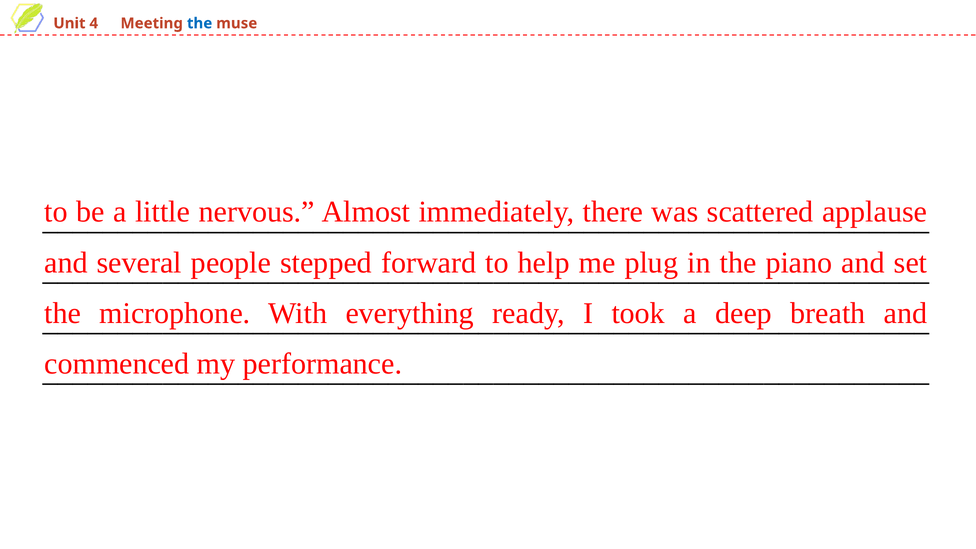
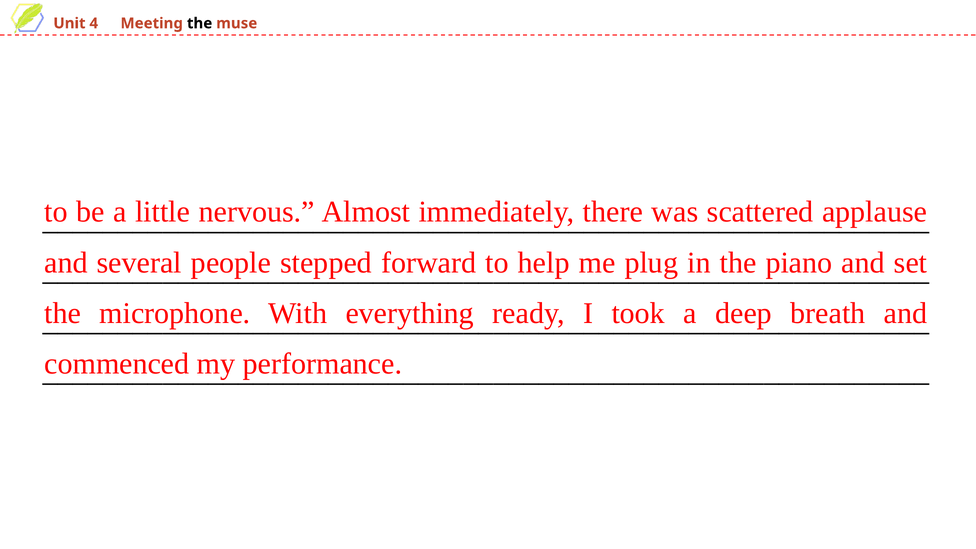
the colour: blue -> black (200, 23)
